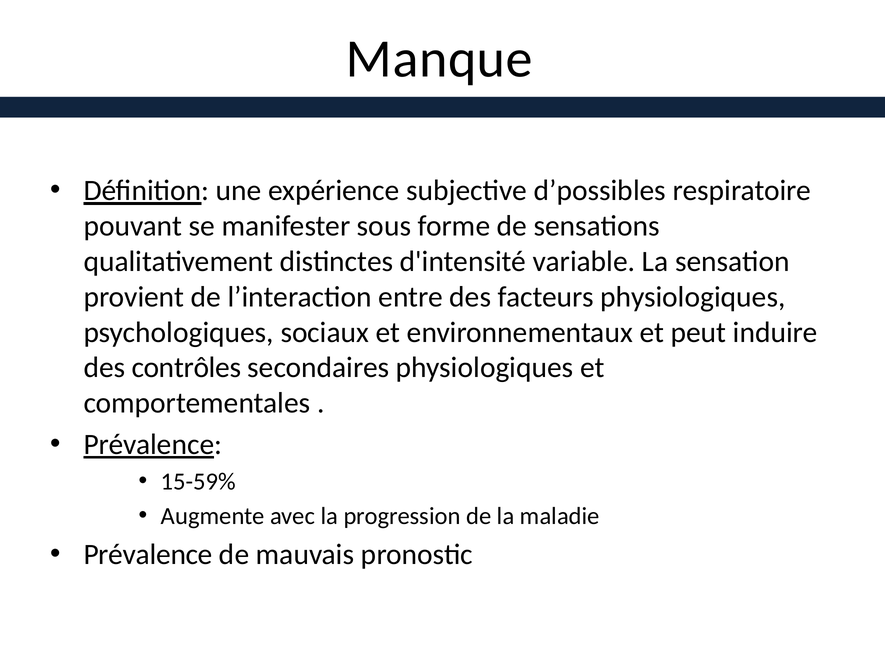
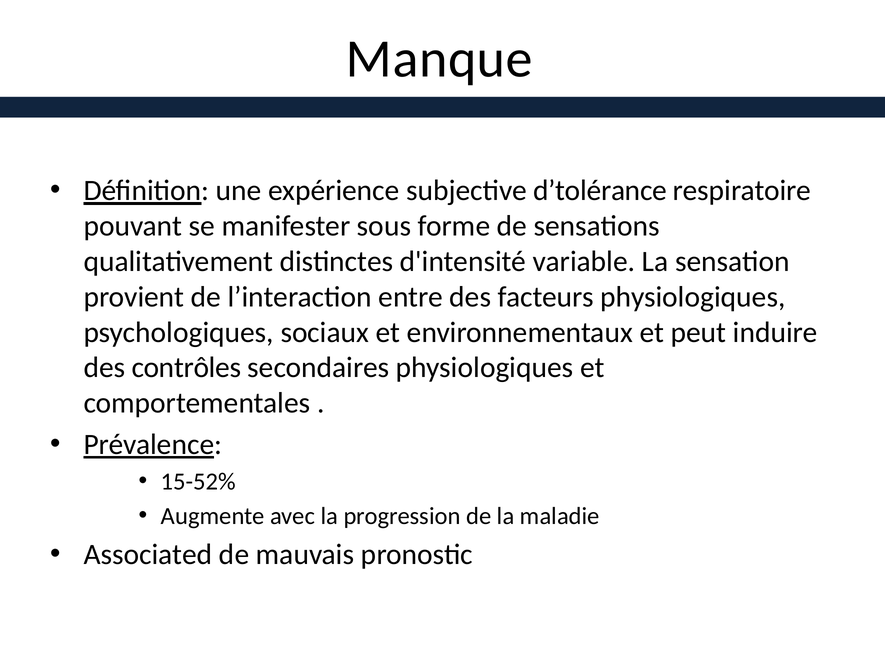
d’possibles: d’possibles -> d’tolérance (600, 191)
15-59%: 15-59% -> 15-52% (198, 481)
Prévalence: Prévalence -> Associated (148, 555)
